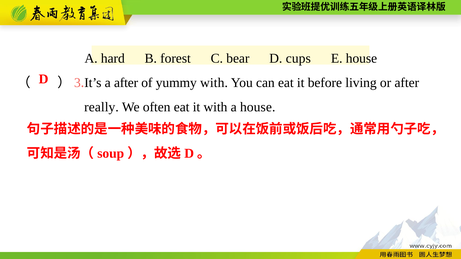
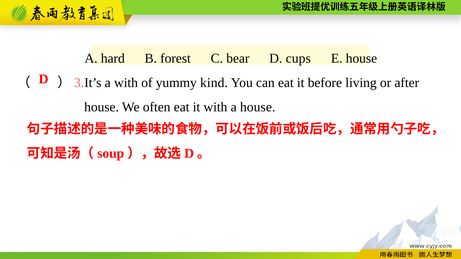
a after: after -> with (126, 83)
yummy with: with -> kind (214, 83)
really: really -> house (102, 107)
